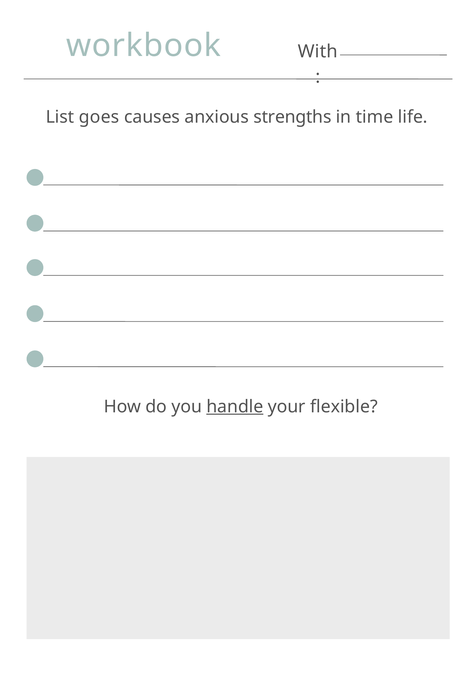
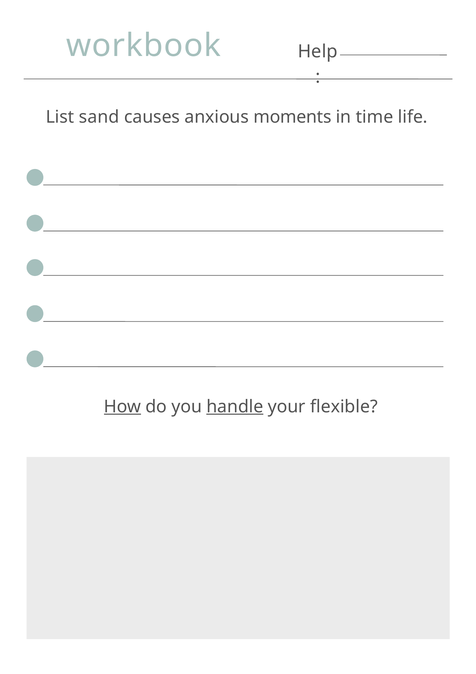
With: With -> Help (318, 51)
goes: goes -> sand (99, 117)
strengths: strengths -> moments (292, 117)
How underline: none -> present (123, 406)
